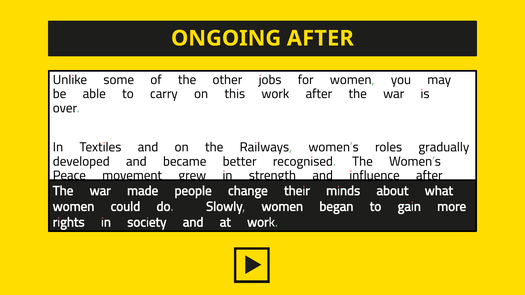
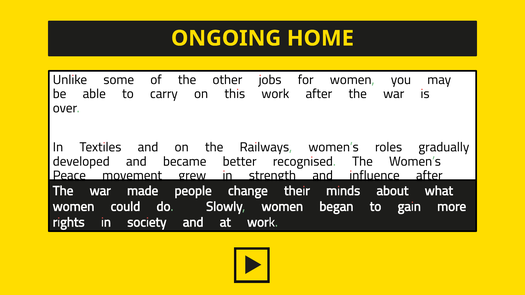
ONGOING AFTER: AFTER -> HOME (320, 38)
